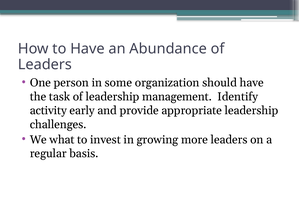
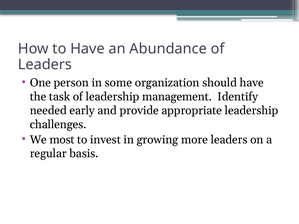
activity: activity -> needed (48, 111)
what: what -> most (62, 140)
